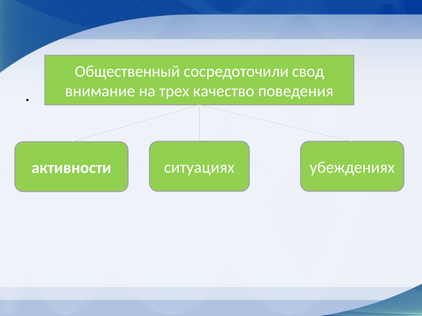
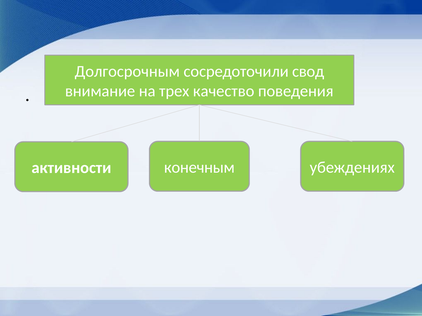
Общественный: Общественный -> Долгосрочным (127, 71)
ситуациях: ситуациях -> конечным (199, 168)
